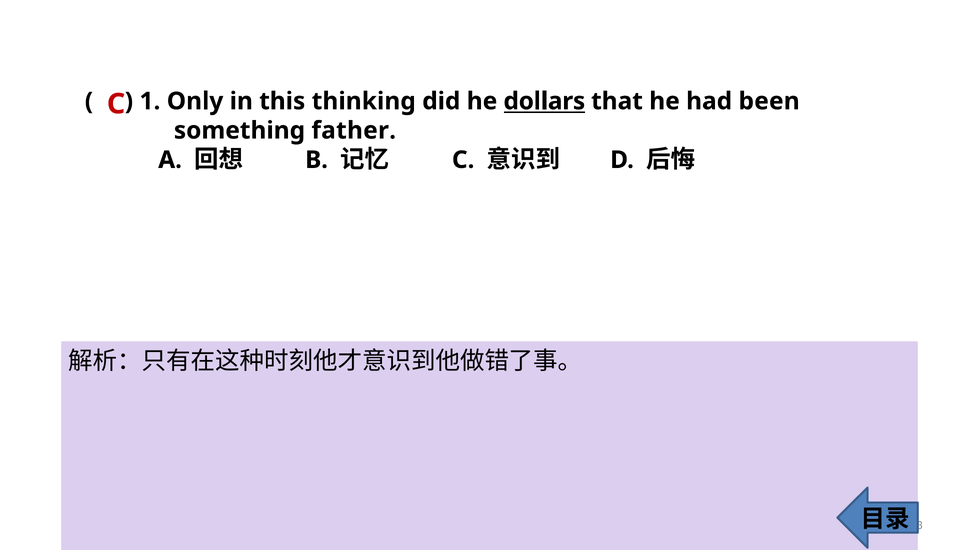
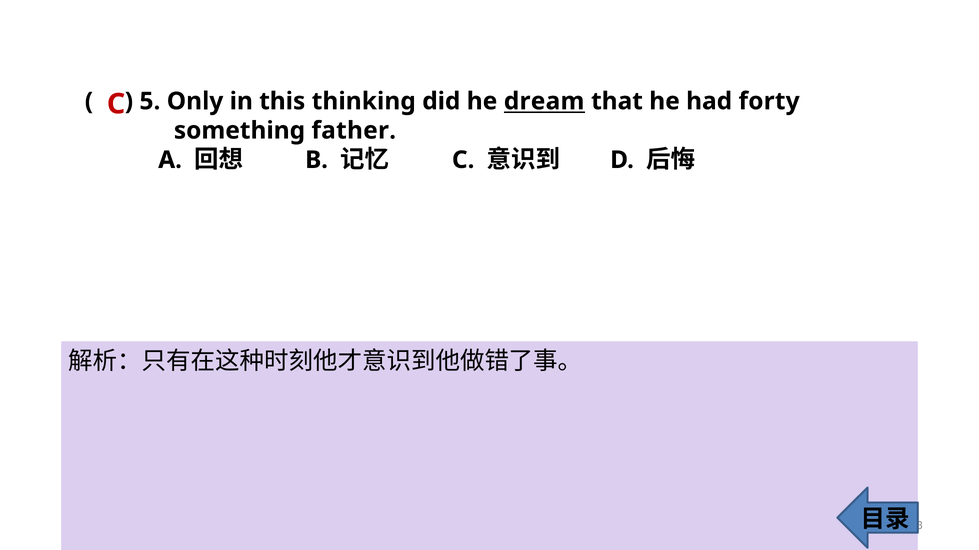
1: 1 -> 5 (150, 101)
dollars: dollars -> dream (544, 101)
been: been -> forty (769, 101)
